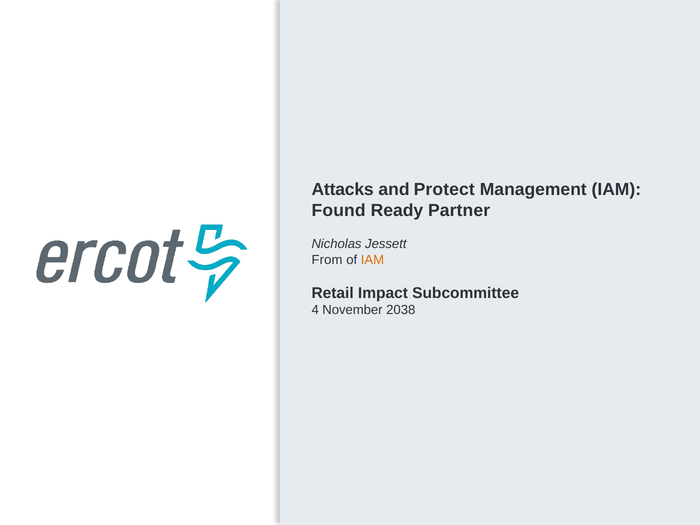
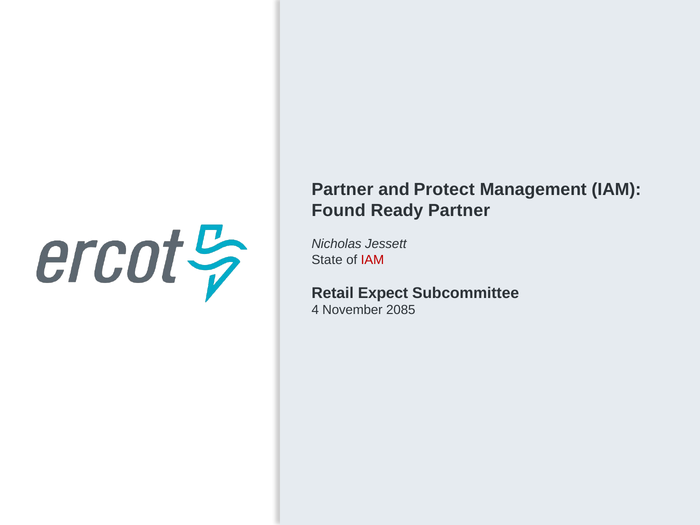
Attacks: Attacks -> Partner (342, 189)
From: From -> State (327, 260)
IAM colour: orange -> red (372, 260)
Impact: Impact -> Expect (383, 293)
2038: 2038 -> 2085 (401, 310)
